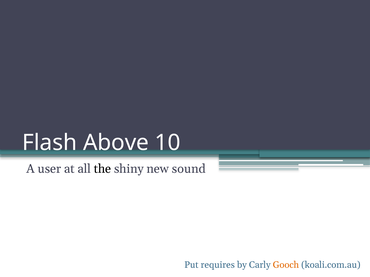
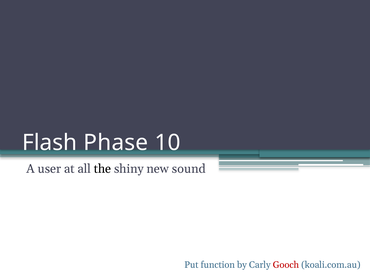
Above: Above -> Phase (116, 143)
requires: requires -> function (218, 265)
Gooch colour: orange -> red (286, 265)
